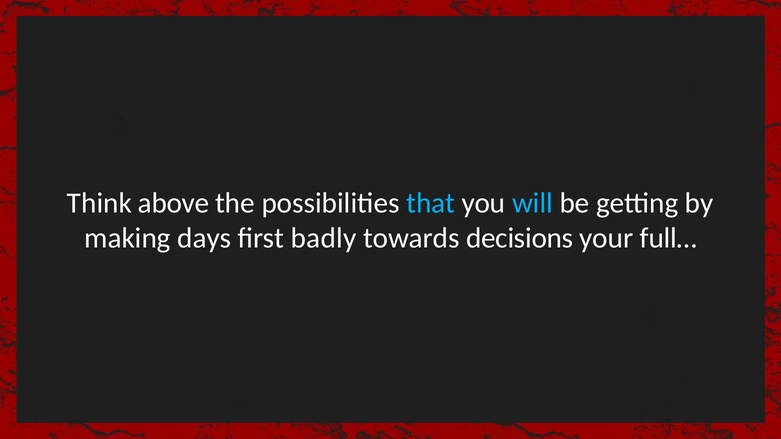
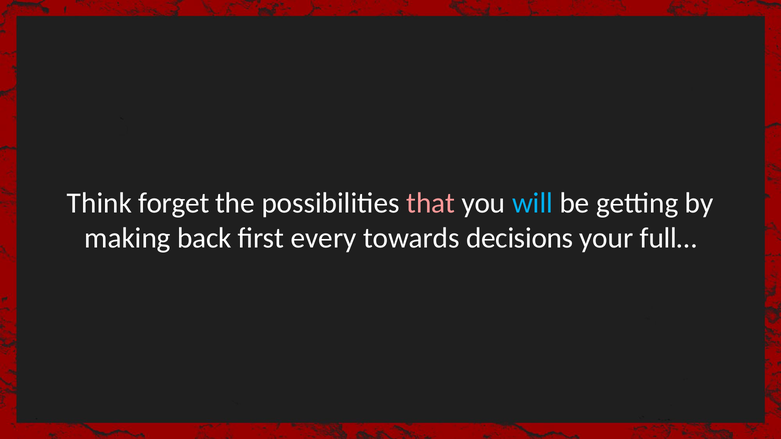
above: above -> forget (174, 203)
that colour: light blue -> pink (431, 203)
days: days -> back (204, 238)
badly: badly -> every (324, 238)
